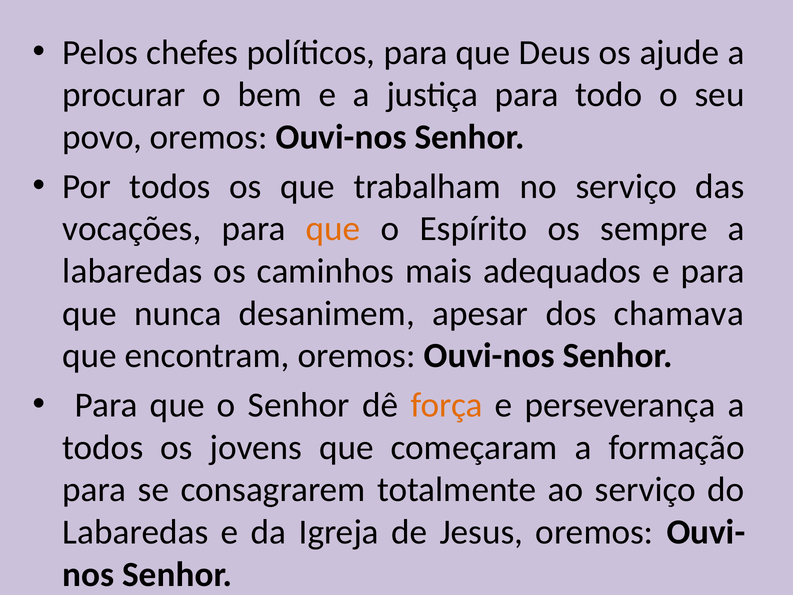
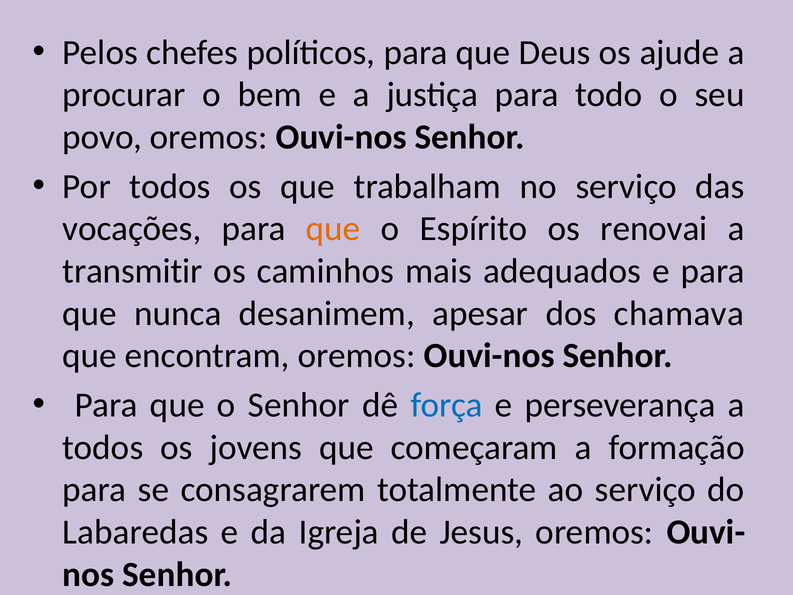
sempre: sempre -> renovai (654, 229)
labaredas: labaredas -> transmitir (133, 271)
força colour: orange -> blue (447, 405)
